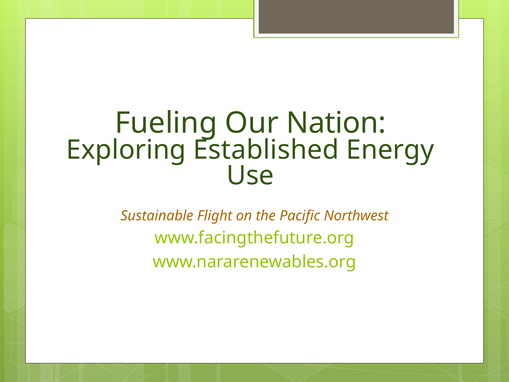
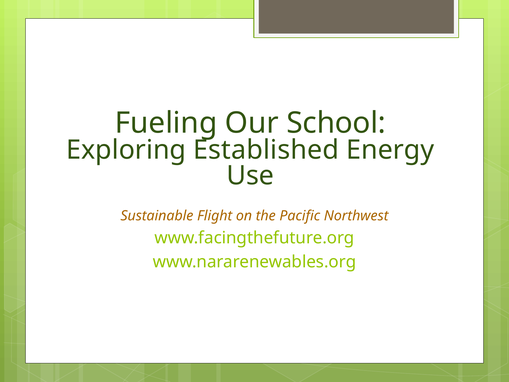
Nation: Nation -> School (336, 123)
